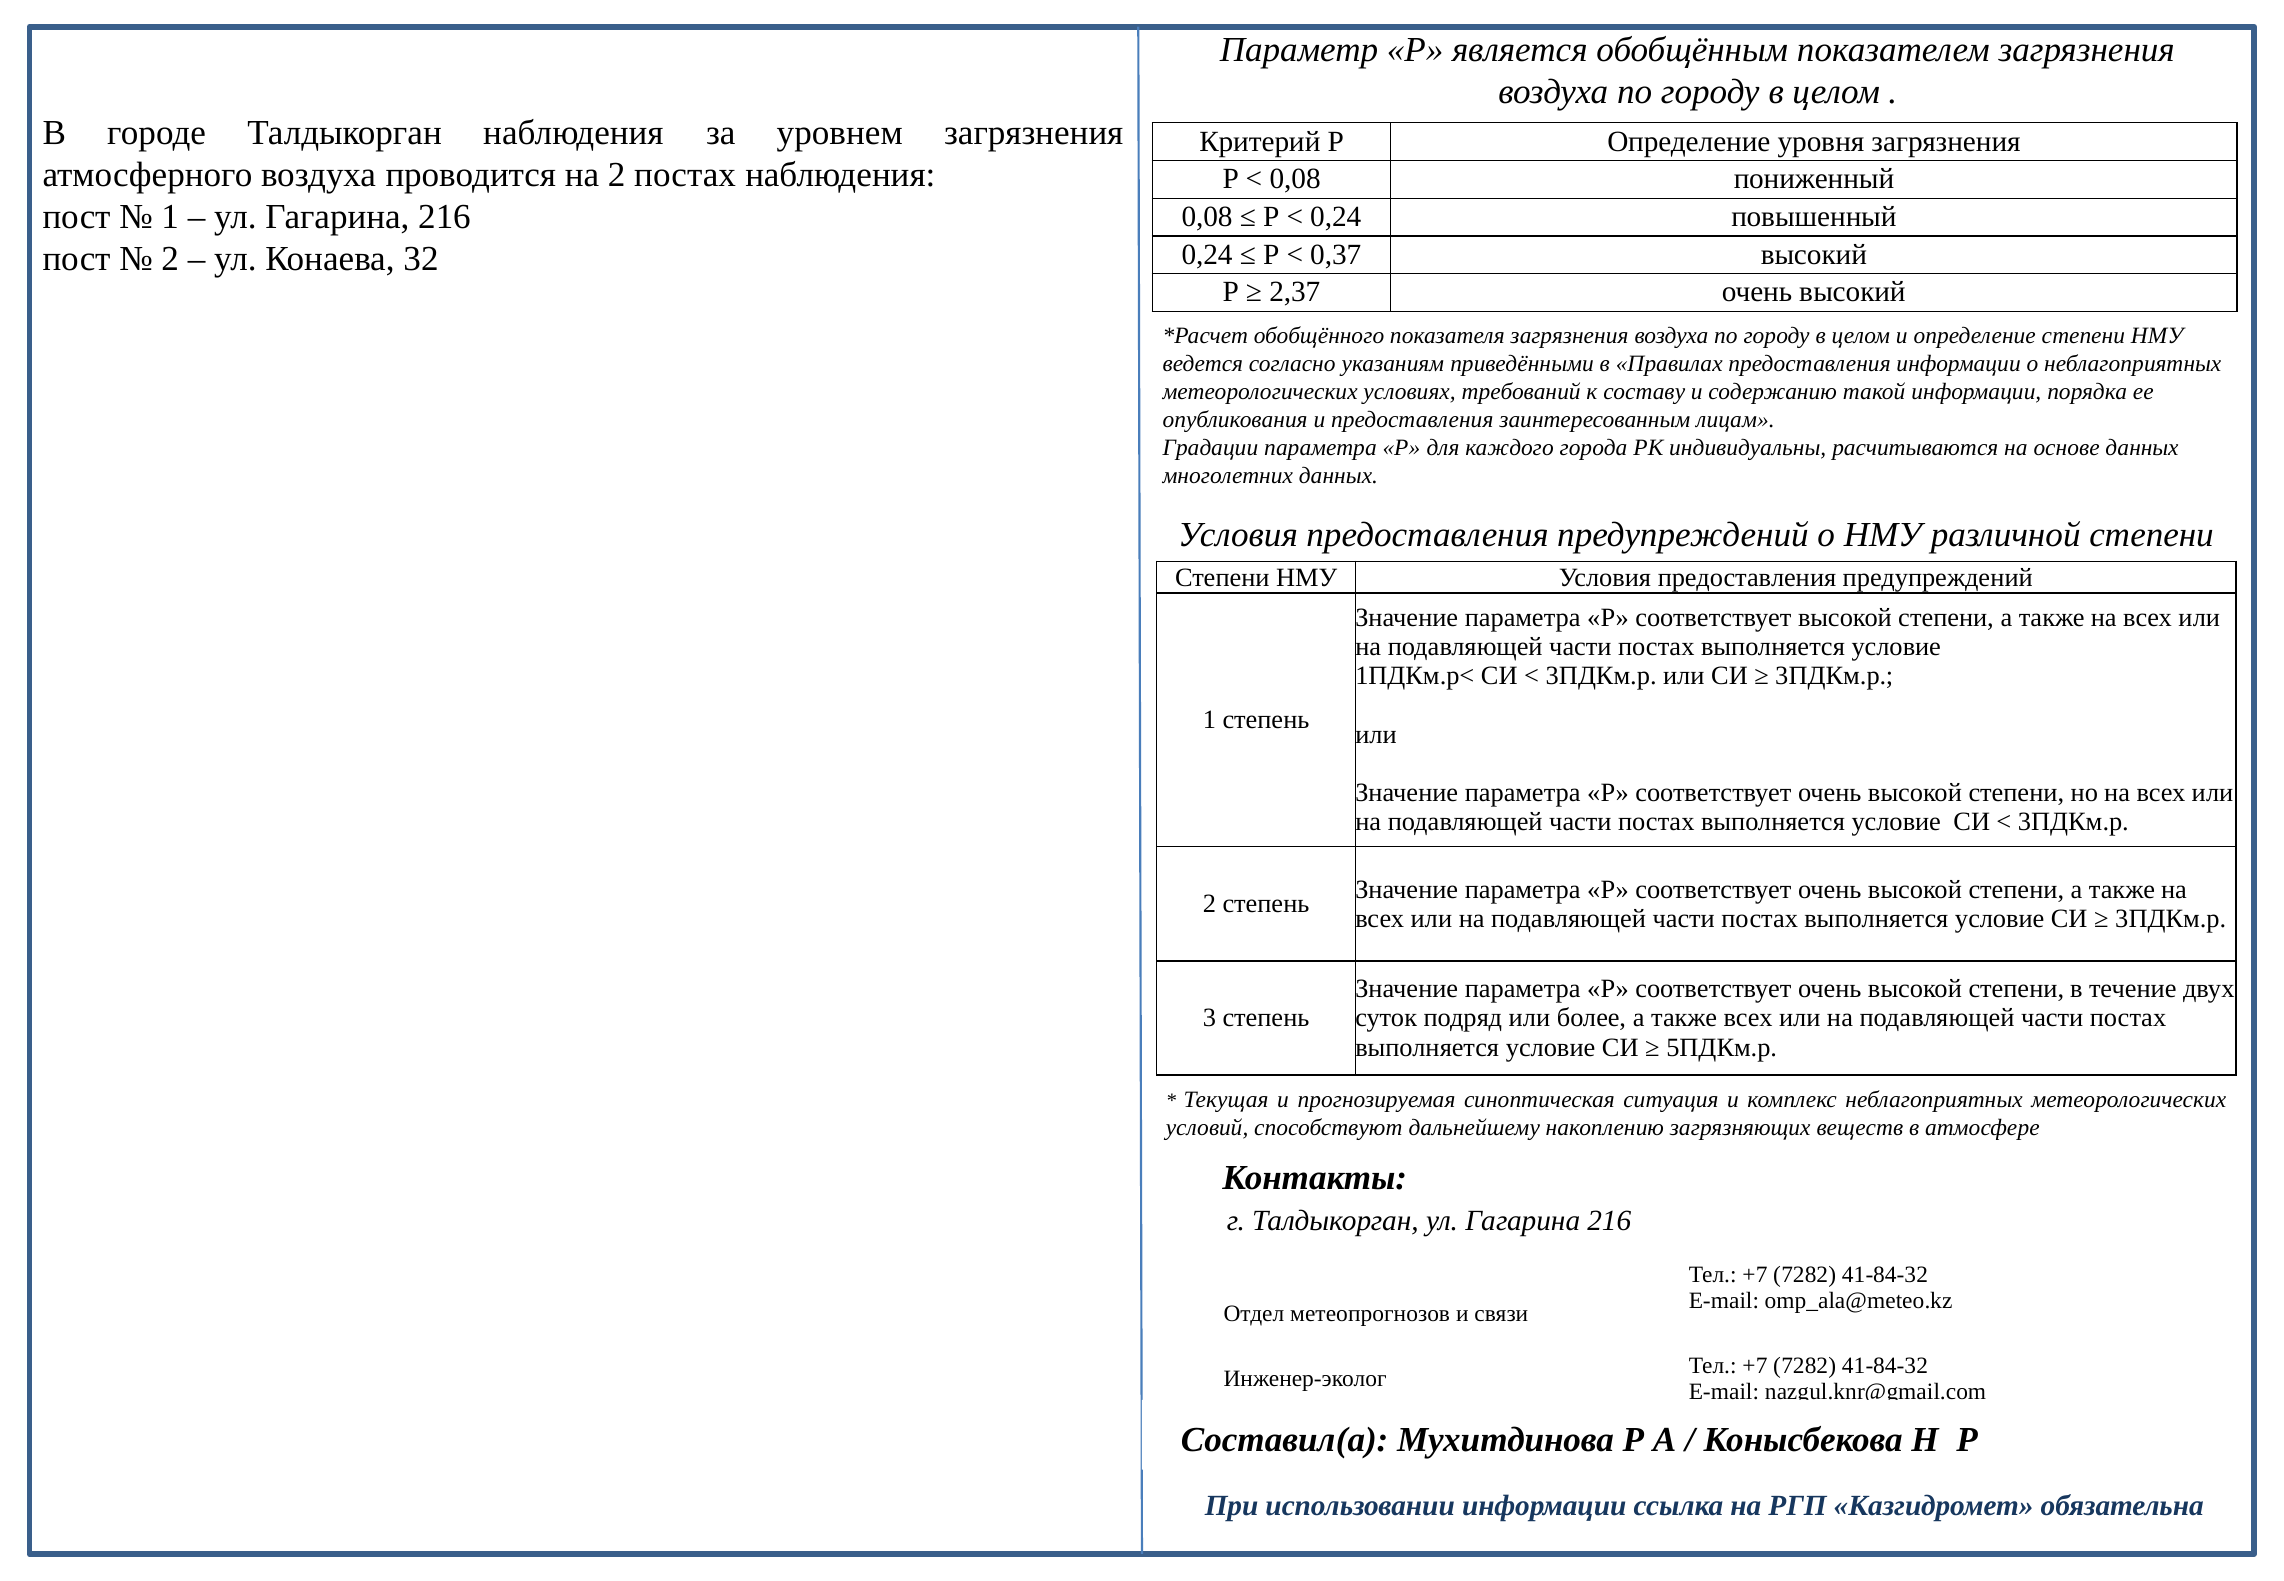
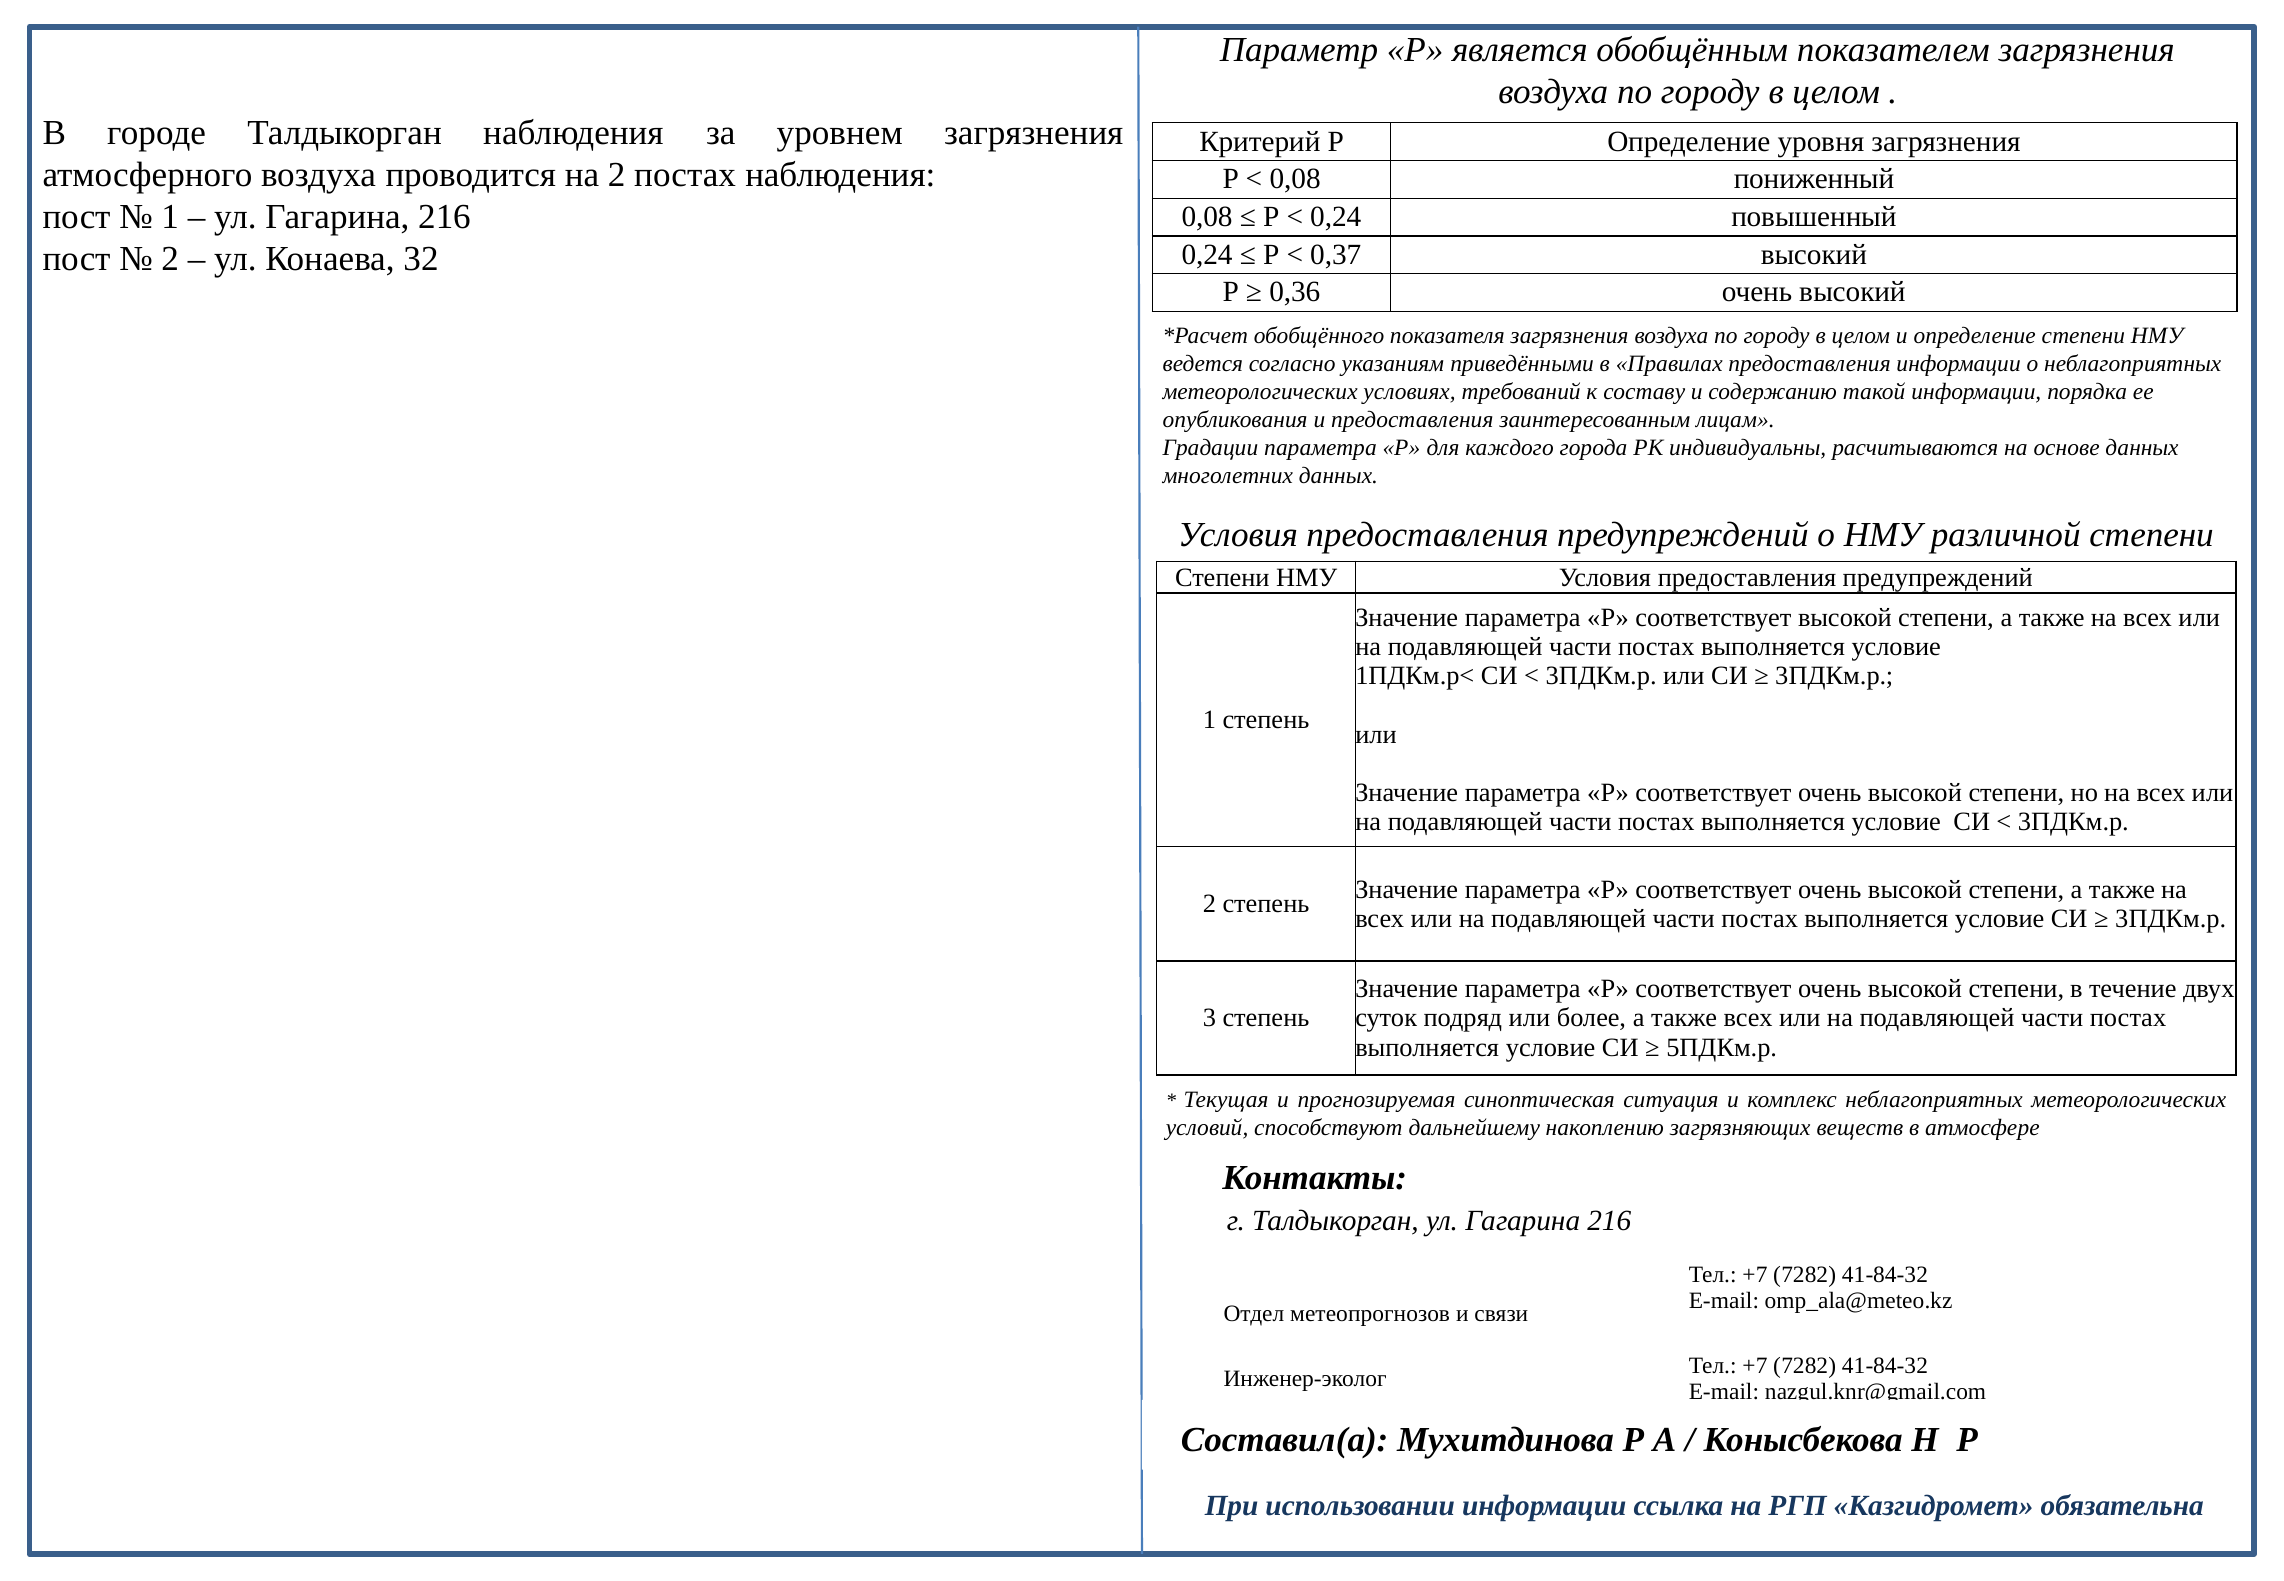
2,37: 2,37 -> 0,36 (1295, 292)
